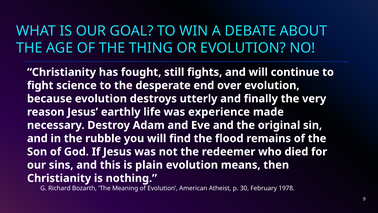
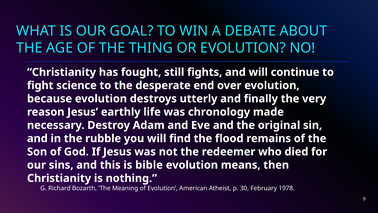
experience: experience -> chronology (219, 112)
plain: plain -> bible (149, 165)
